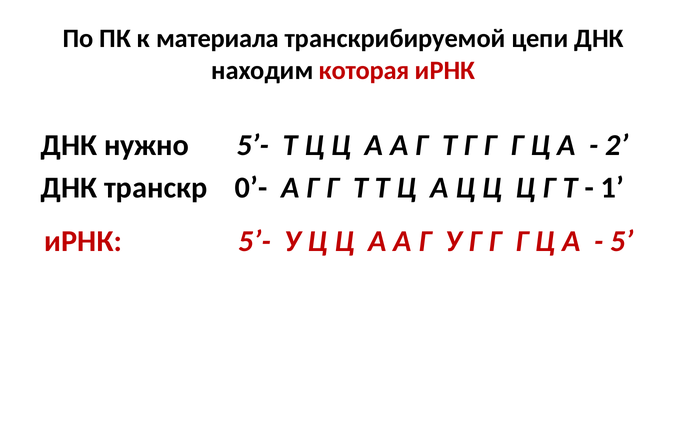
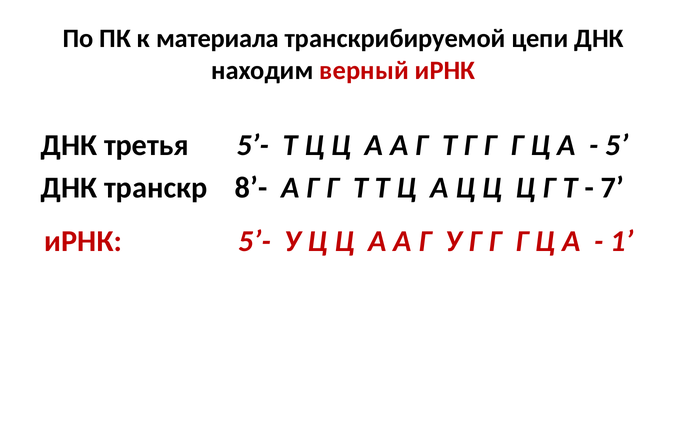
которая: которая -> верный (364, 70)
нужно: нужно -> третья (146, 145)
2: 2 -> 5 (617, 145)
0’-: 0’- -> 8’- (251, 188)
1: 1 -> 7 (612, 188)
5: 5 -> 1 (622, 241)
